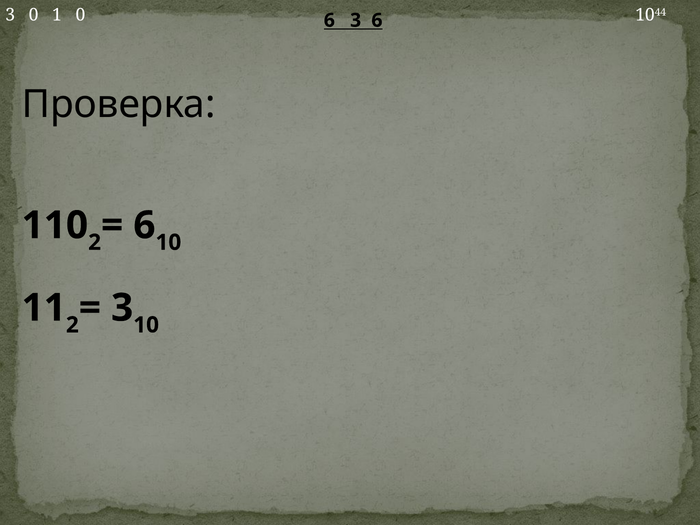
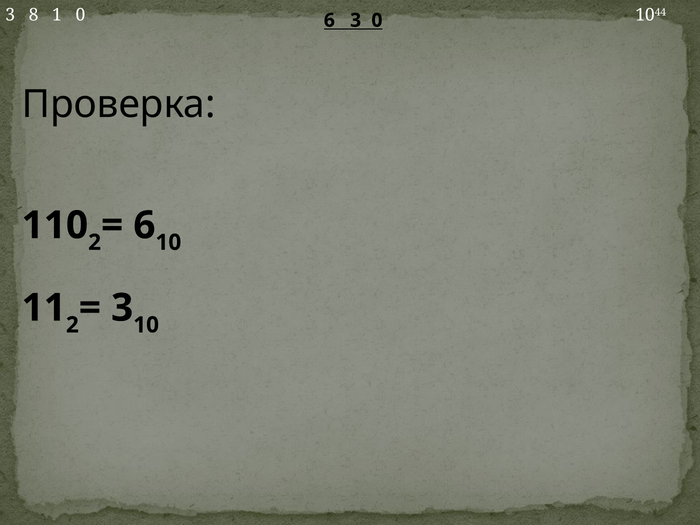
3 0: 0 -> 8 (34, 15)
3 6: 6 -> 0 (377, 20)
